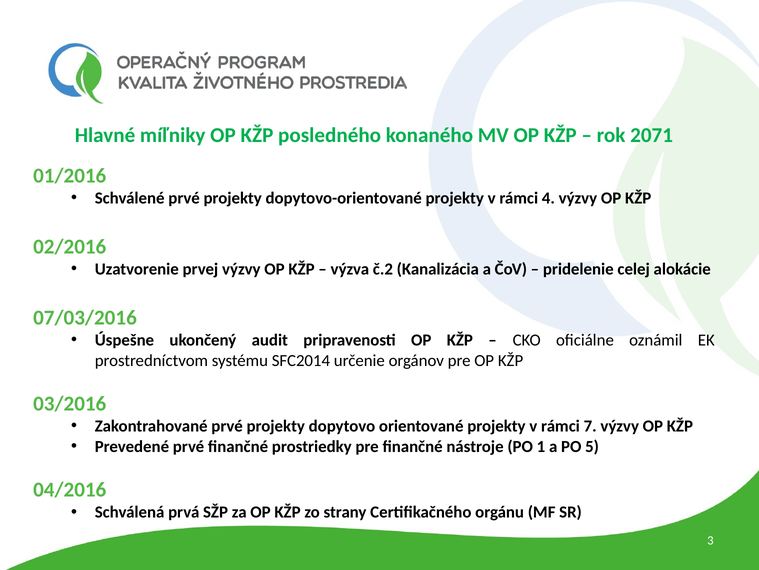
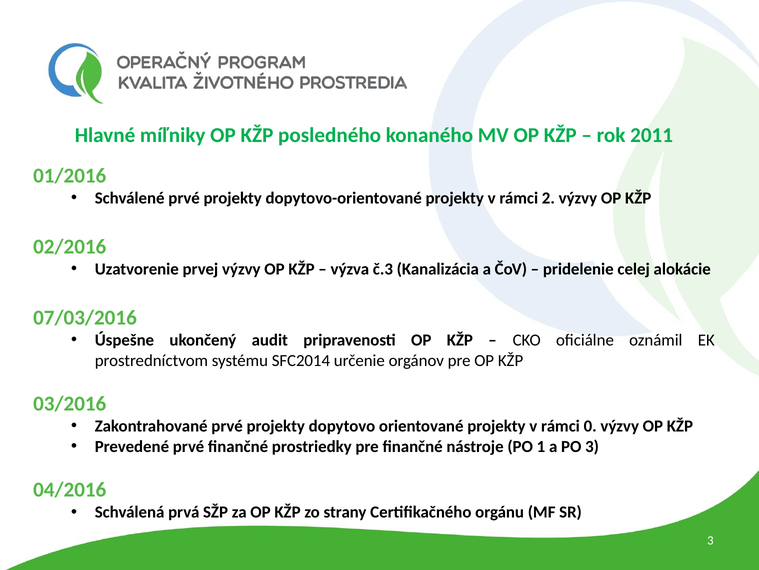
2071: 2071 -> 2011 (652, 135)
4: 4 -> 2 (548, 198)
č.2: č.2 -> č.3 (383, 269)
7: 7 -> 0 (590, 426)
PO 5: 5 -> 3 (592, 446)
